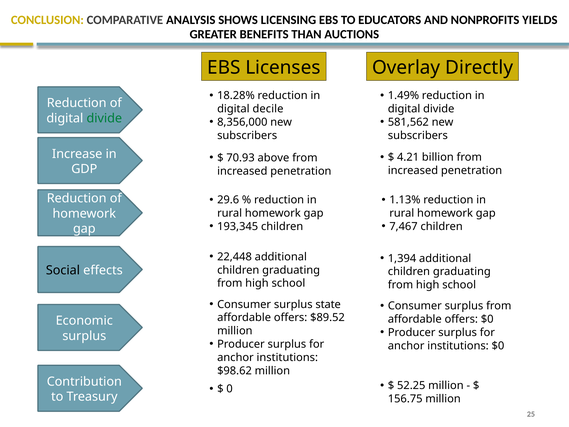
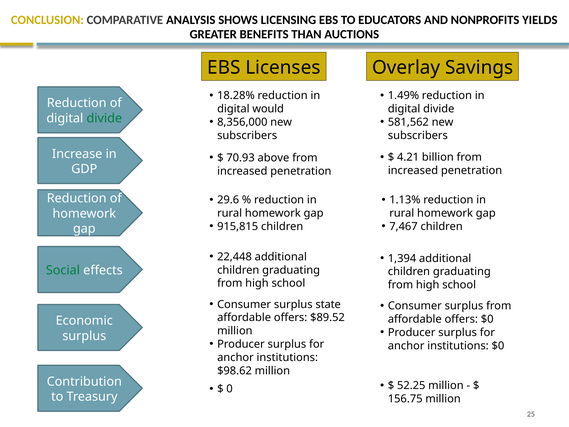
Directly: Directly -> Savings (479, 68)
decile: decile -> would (268, 109)
193,345: 193,345 -> 915,815 (238, 226)
Social colour: black -> green (63, 270)
